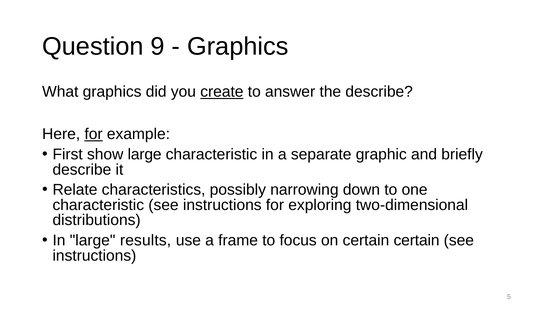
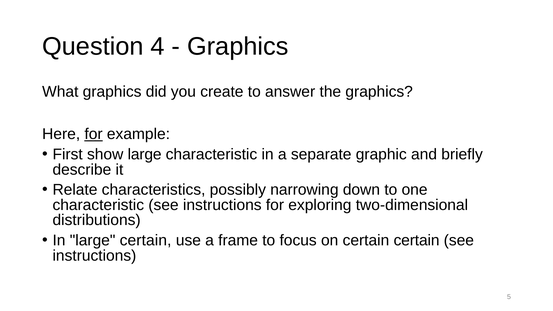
9: 9 -> 4 (158, 46)
create underline: present -> none (222, 92)
the describe: describe -> graphics (379, 92)
large results: results -> certain (146, 240)
